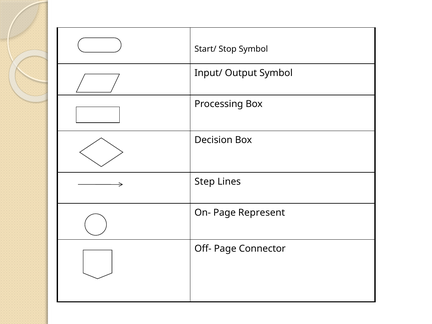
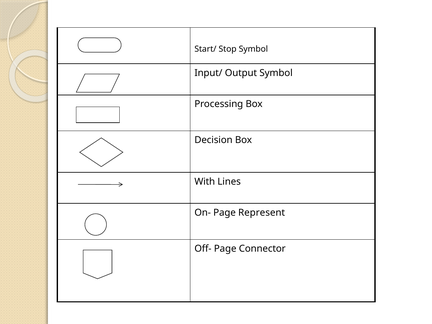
Step: Step -> With (205, 182)
